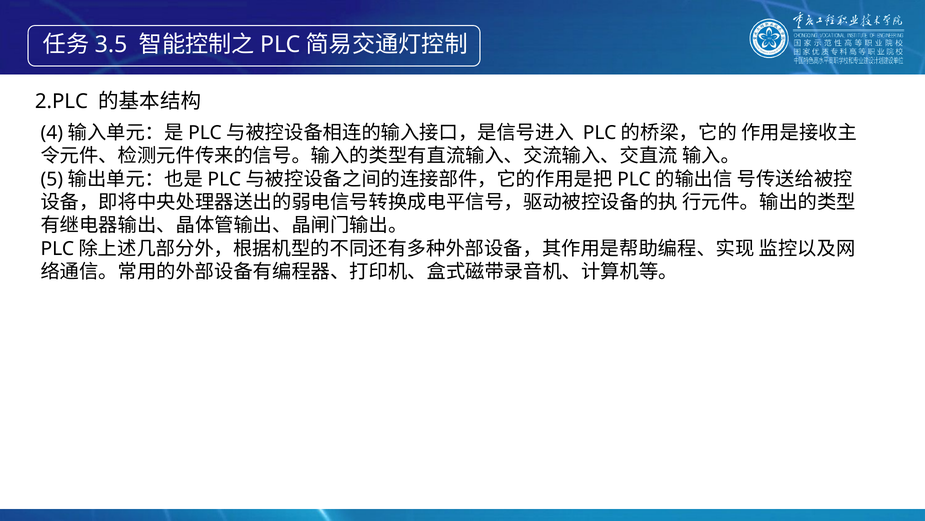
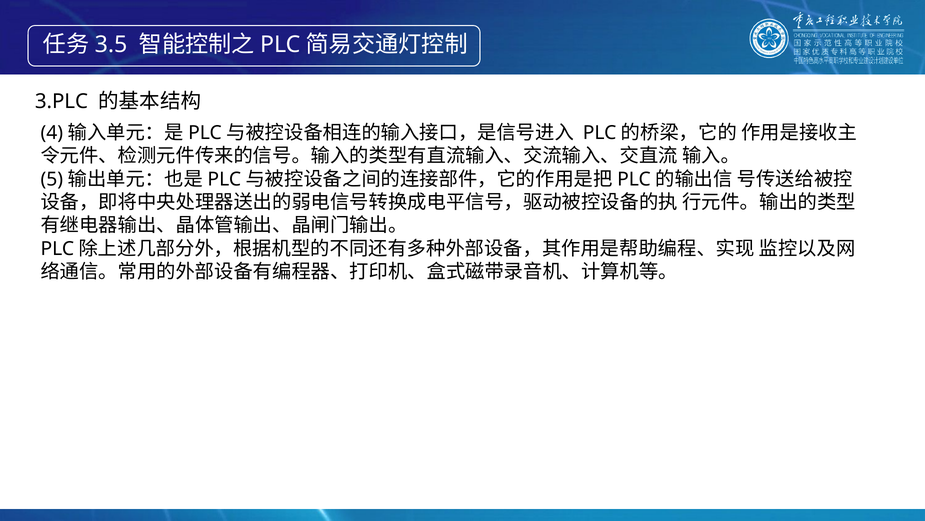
2.PLC: 2.PLC -> 3.PLC (61, 102)
